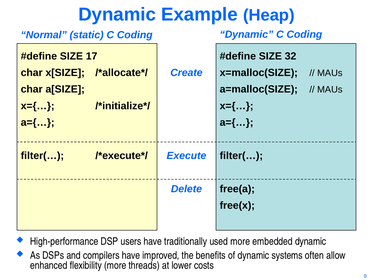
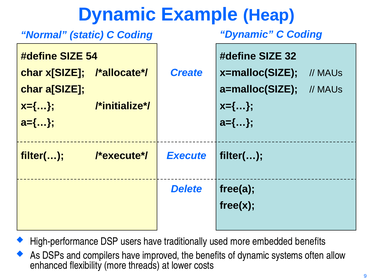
17: 17 -> 54 (92, 56)
embedded dynamic: dynamic -> benefits (310, 241)
